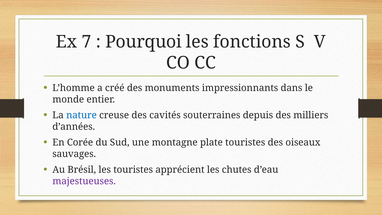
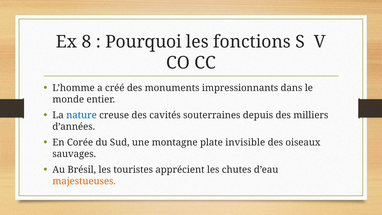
7: 7 -> 8 (86, 42)
plate touristes: touristes -> invisible (245, 142)
majestueuses colour: purple -> orange (84, 181)
